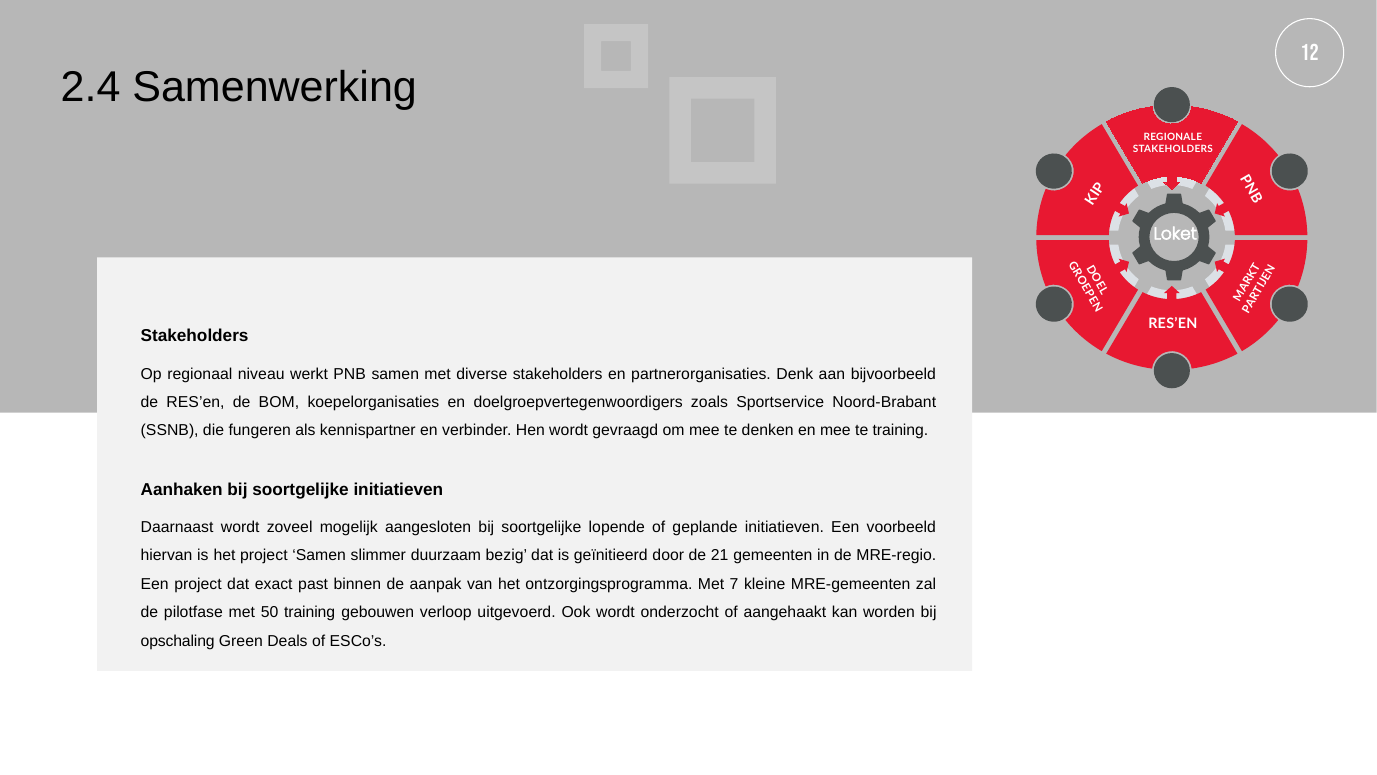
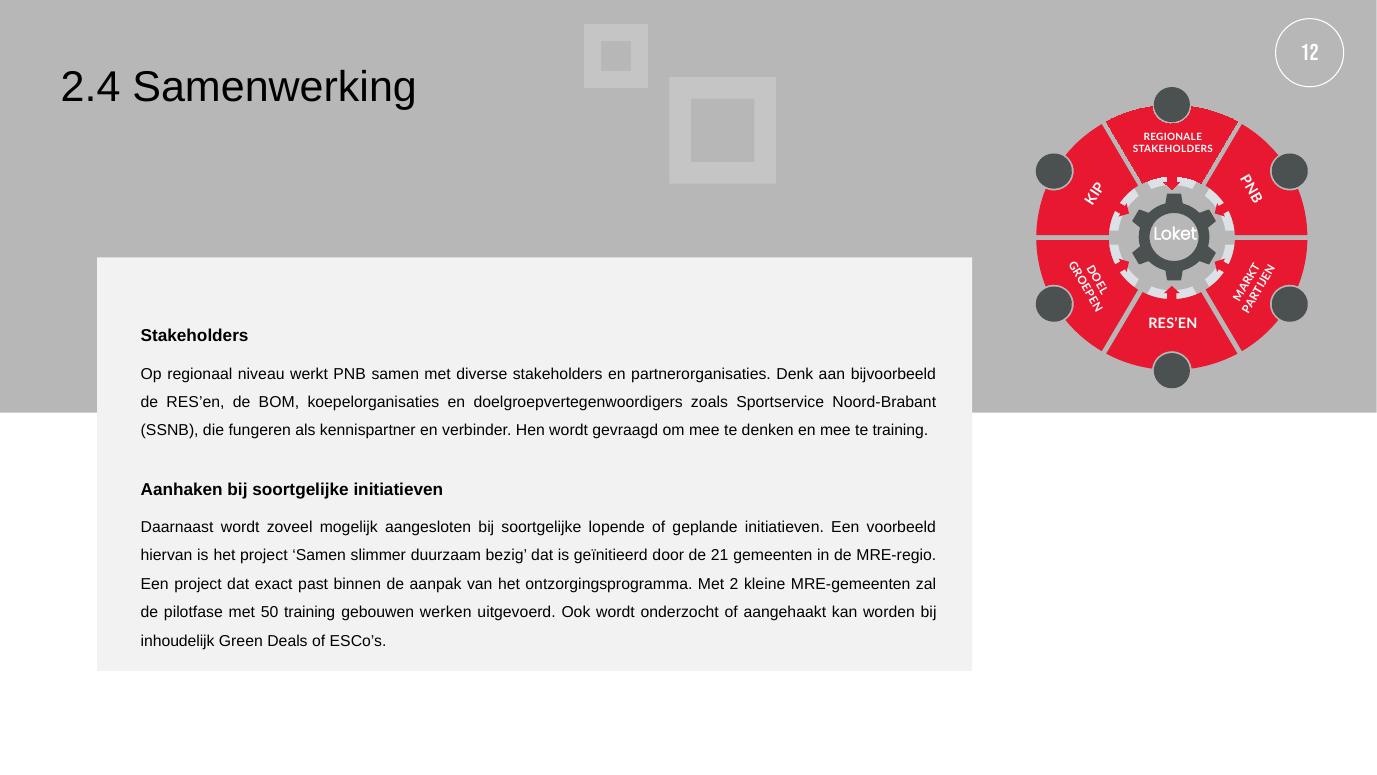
7: 7 -> 2 (734, 584)
verloop: verloop -> werken (446, 612)
opschaling: opschaling -> inhoudelijk (178, 641)
